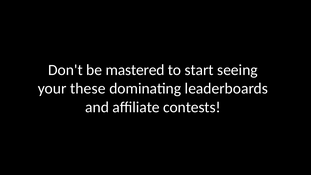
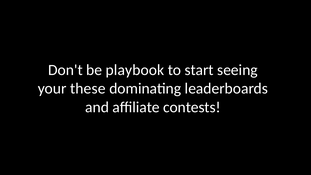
mastered: mastered -> playbook (135, 70)
